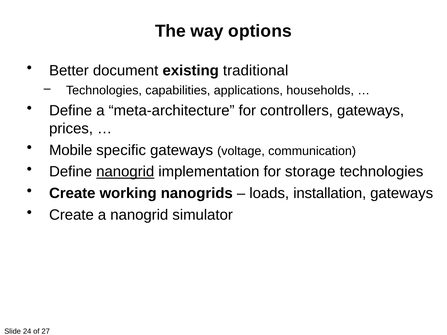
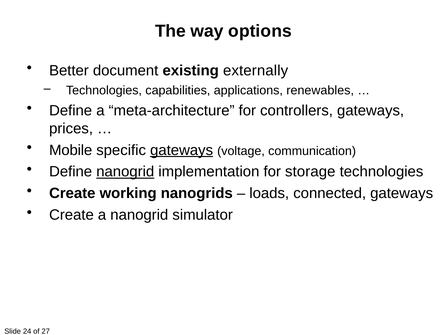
traditional: traditional -> externally (256, 71)
households: households -> renewables (320, 90)
gateways underline: none -> present (182, 150)
installation: installation -> connected (330, 193)
